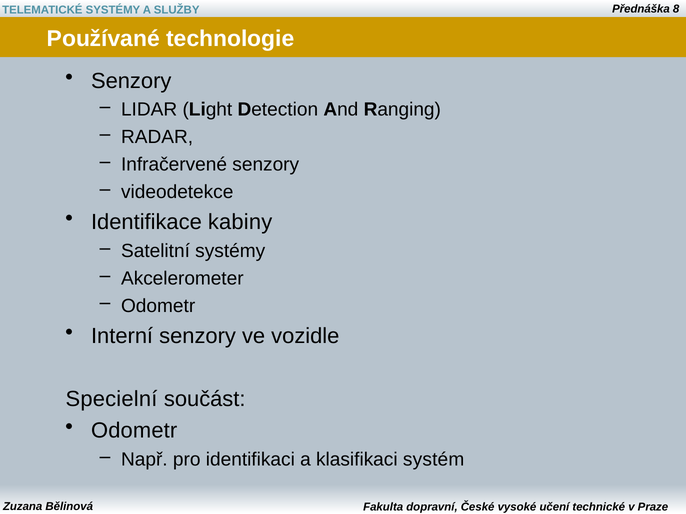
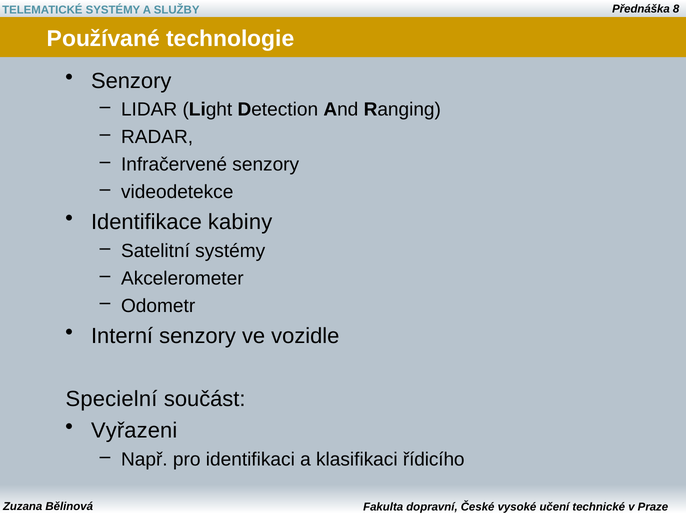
Odometr: Odometr -> Vyřazeni (134, 431)
systém: systém -> řídicího (434, 460)
